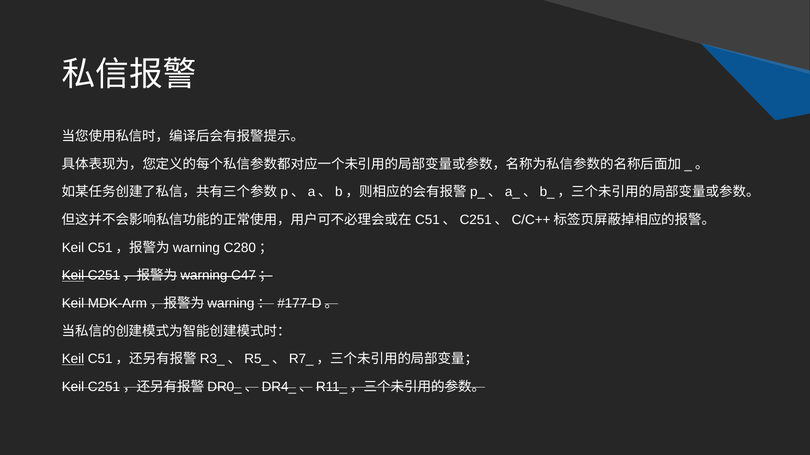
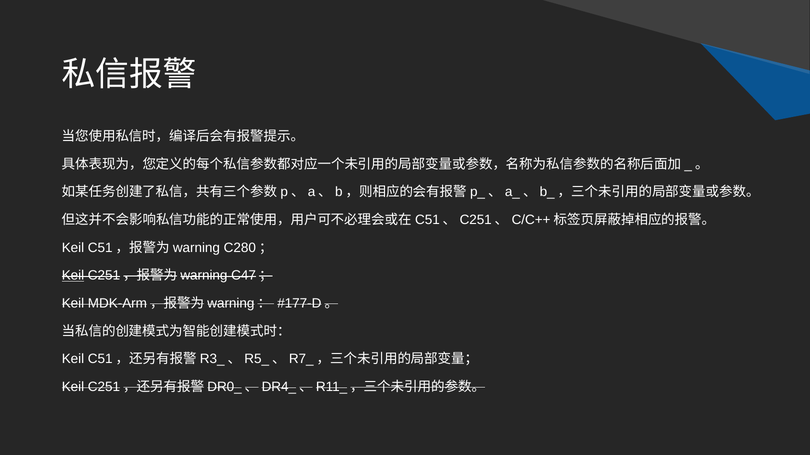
Keil underline: present -> none (73, 359)
